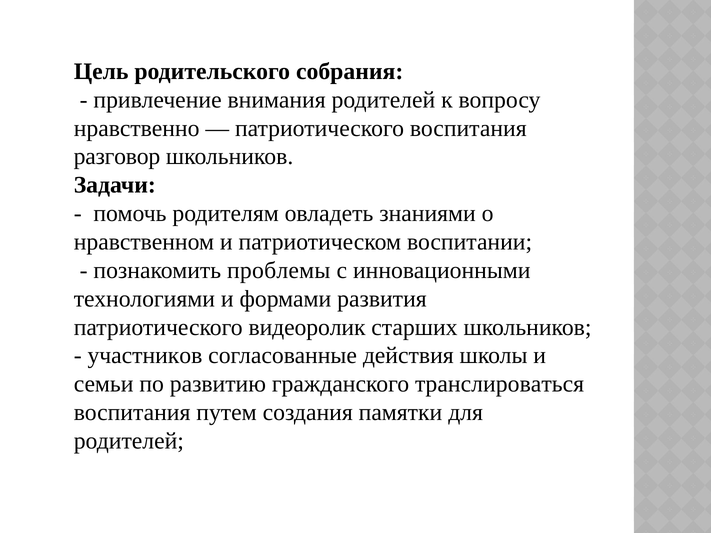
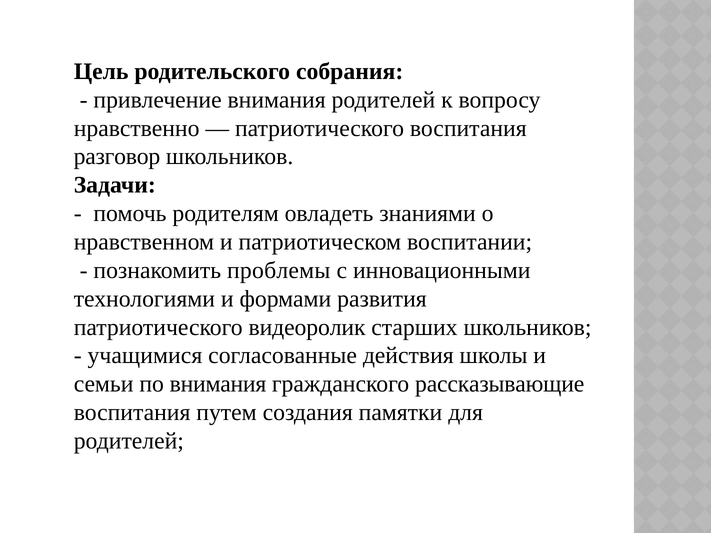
участников: участников -> учащимися (145, 356)
по развитию: развитию -> внимания (218, 384)
транслироваться: транслироваться -> рассказывающие (500, 384)
